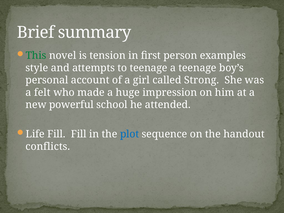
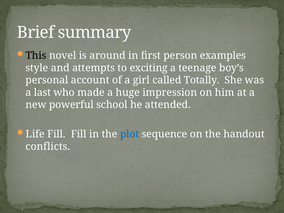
This colour: green -> black (36, 56)
tension: tension -> around (108, 56)
to teenage: teenage -> exciting (149, 68)
Strong: Strong -> Totally (202, 80)
felt: felt -> last (42, 92)
